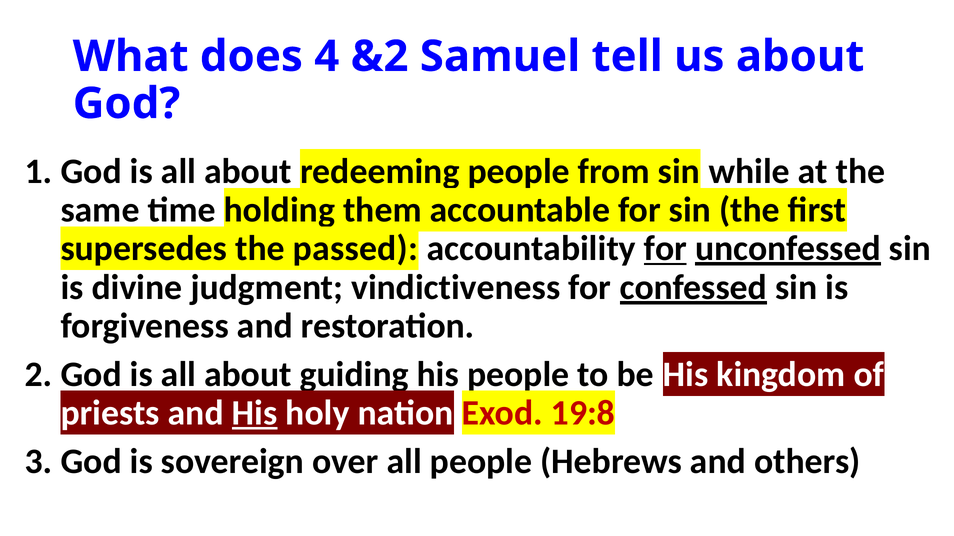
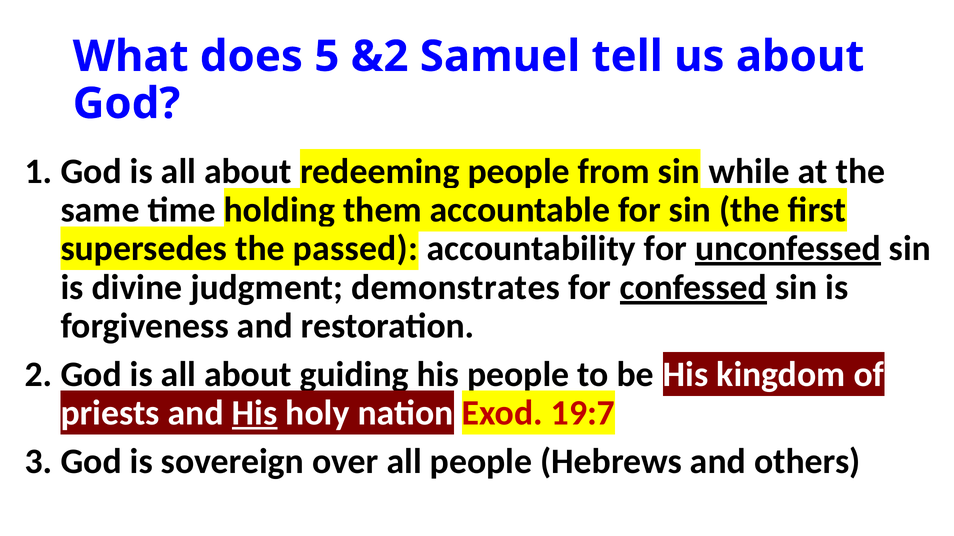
4: 4 -> 5 (327, 57)
for underline: present -> none (665, 249)
vindictiveness: vindictiveness -> demonstrates (456, 288)
19:8: 19:8 -> 19:7 (583, 413)
